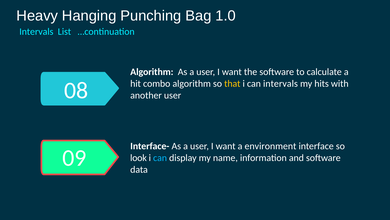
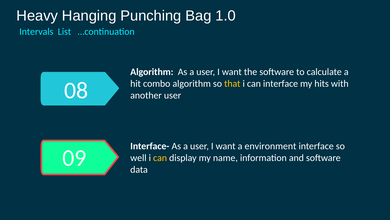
can intervals: intervals -> interface (281, 83)
look: look -> well (138, 157)
can colour: light blue -> yellow (160, 157)
